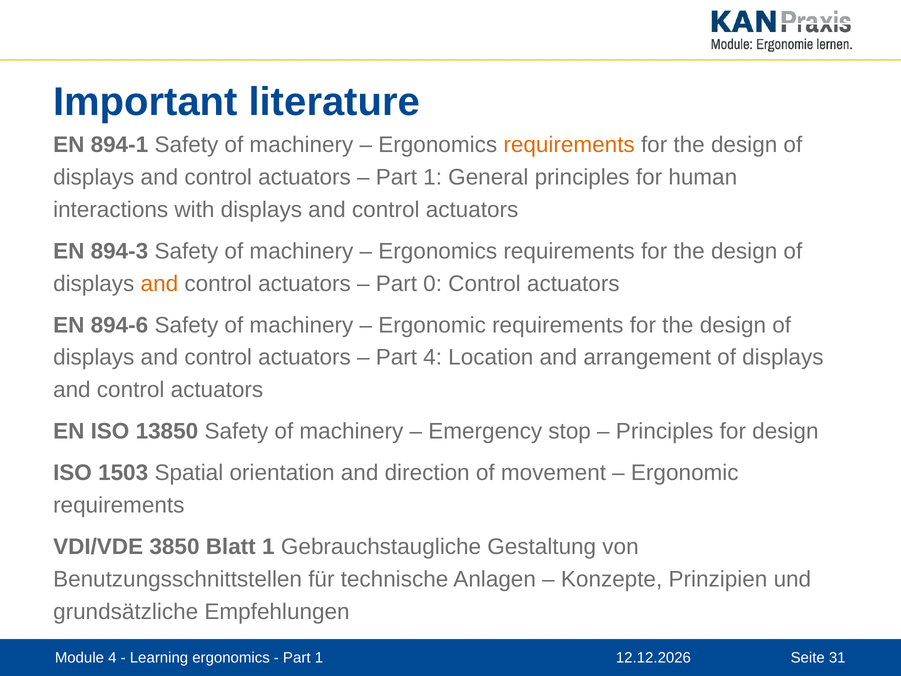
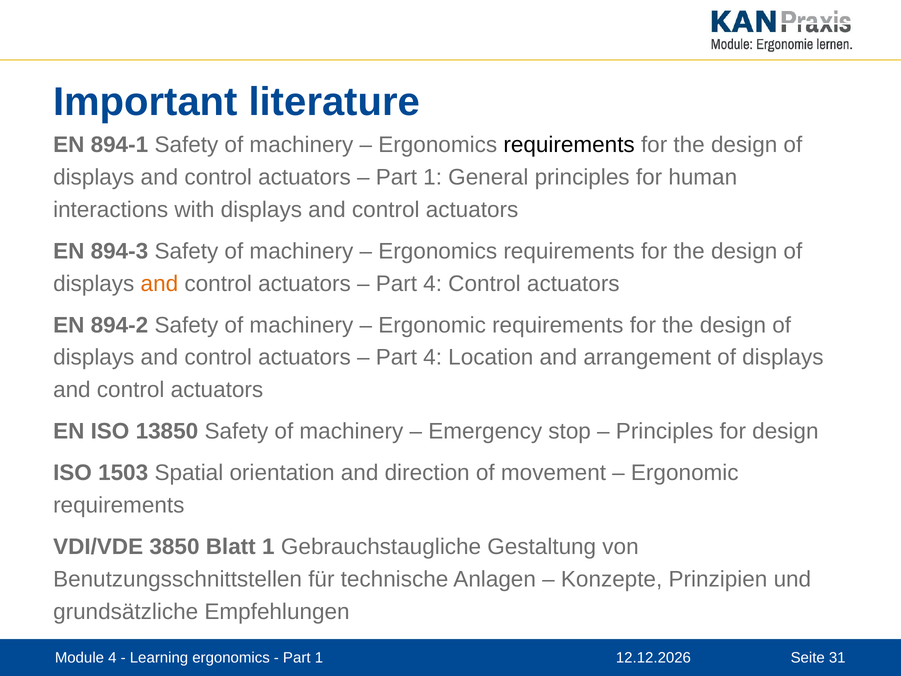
requirements colour: orange -> black (569, 145)
0: 0 -> 4 (433, 284)
894-6: 894-6 -> 894-2 (119, 325)
